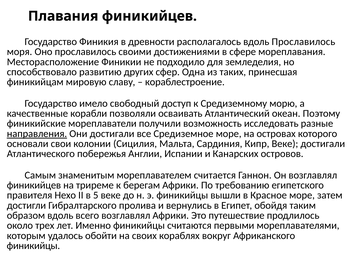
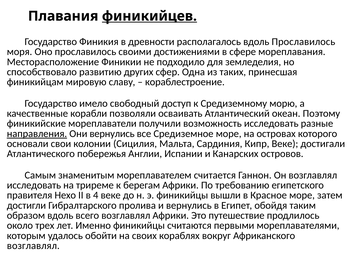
финикийцев underline: none -> present (149, 16)
Они достигали: достигали -> вернулись (112, 133)
финикийцев: финикийцев -> исследовать (34, 185)
5: 5 -> 4 (96, 195)
финикийцы: финикийцы -> возглавлял (33, 245)
